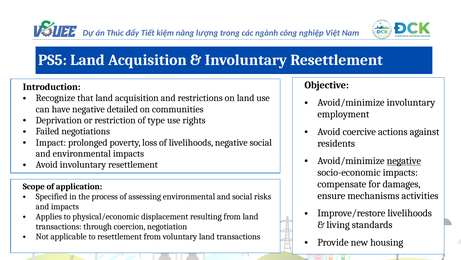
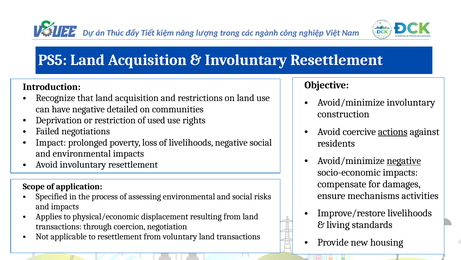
employment: employment -> construction (343, 114)
type: type -> used (156, 120)
actions underline: none -> present (393, 131)
